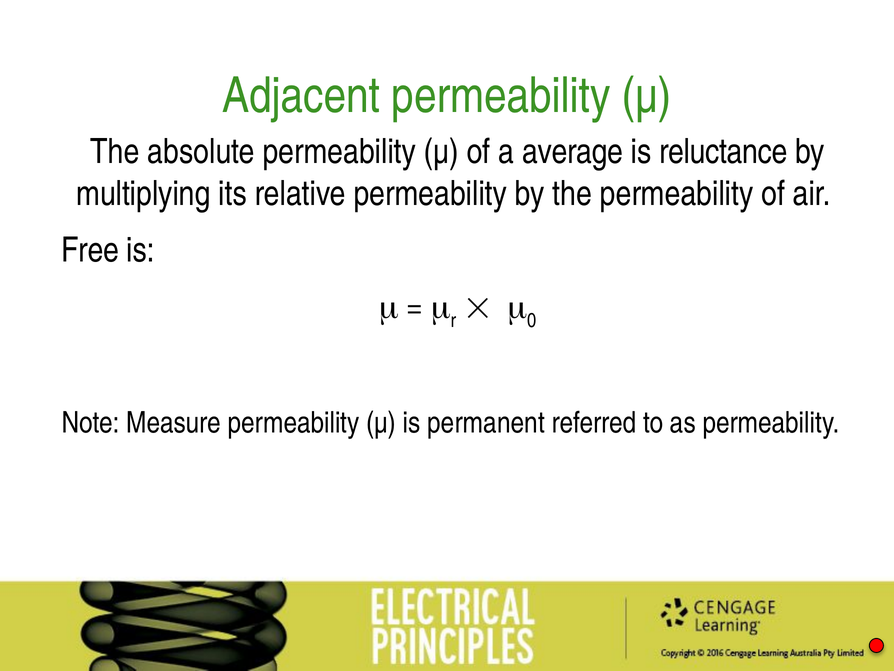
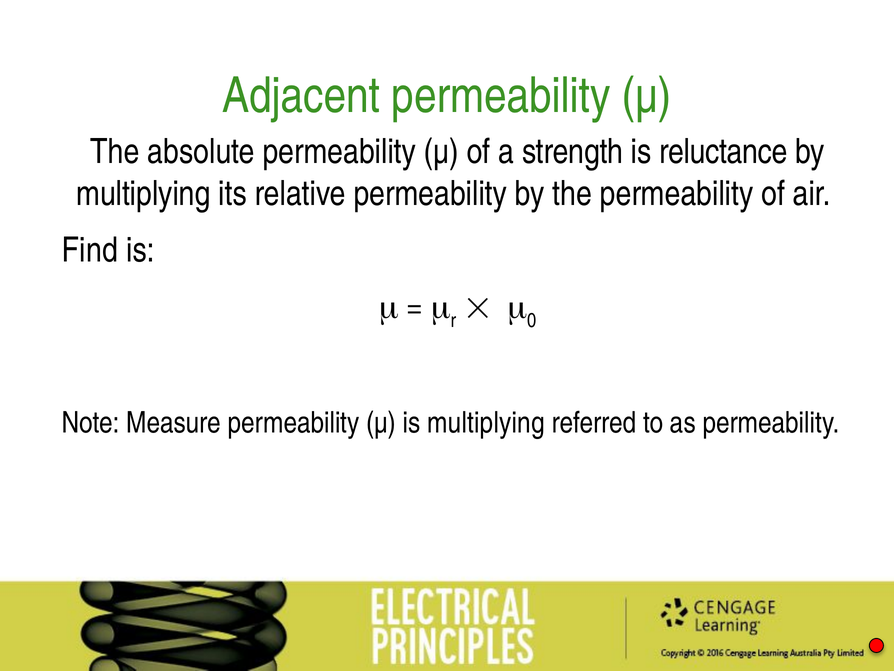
average: average -> strength (573, 152)
Free: Free -> Find (90, 250)
is permanent: permanent -> multiplying (486, 422)
